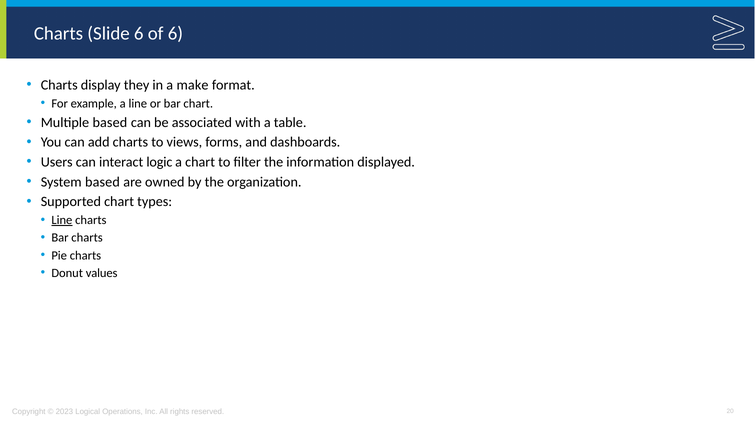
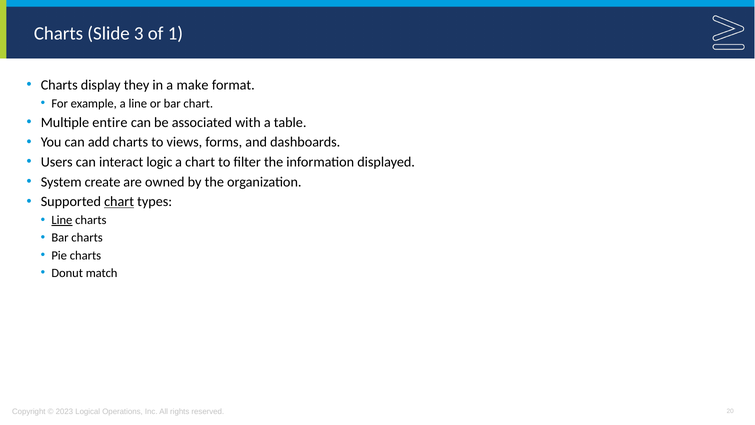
Slide 6: 6 -> 3 (139, 34)
of 6: 6 -> 1 (175, 34)
Multiple based: based -> entire (110, 122)
System based: based -> create (103, 182)
chart underline: none -> present (119, 202)
values: values -> match (102, 273)
